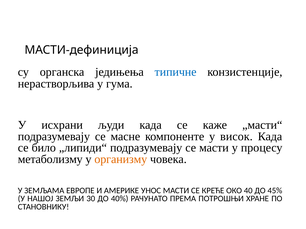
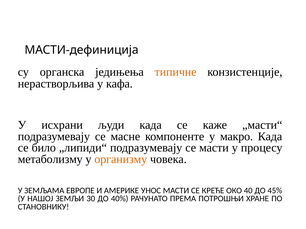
типичне colour: blue -> orange (176, 72)
гума: гума -> кафа (119, 84)
висок: висок -> макро (237, 137)
